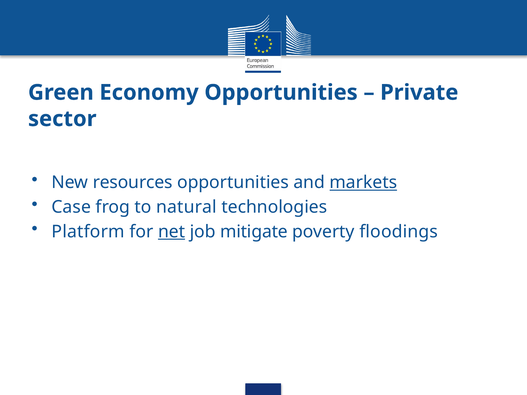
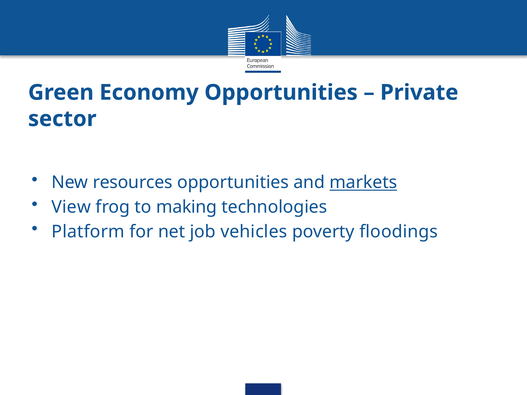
Case: Case -> View (71, 207)
natural: natural -> making (187, 207)
net underline: present -> none (172, 232)
mitigate: mitigate -> vehicles (254, 232)
